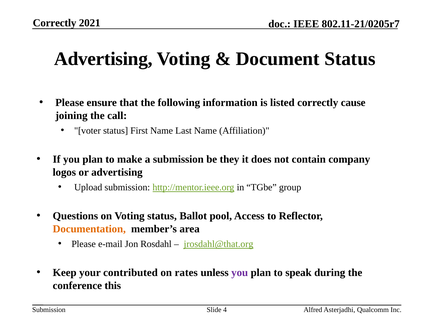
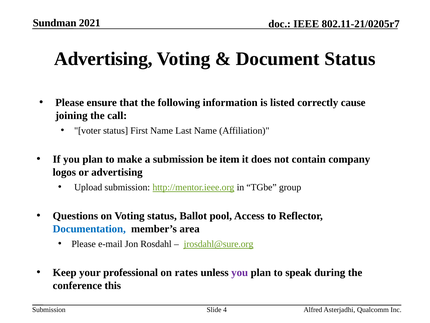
Correctly: Correctly -> Sundman (55, 23)
they: they -> item (230, 159)
Documentation colour: orange -> blue (89, 229)
jrosdahl@that.org: jrosdahl@that.org -> jrosdahl@sure.org (219, 244)
contributed: contributed -> professional (131, 272)
